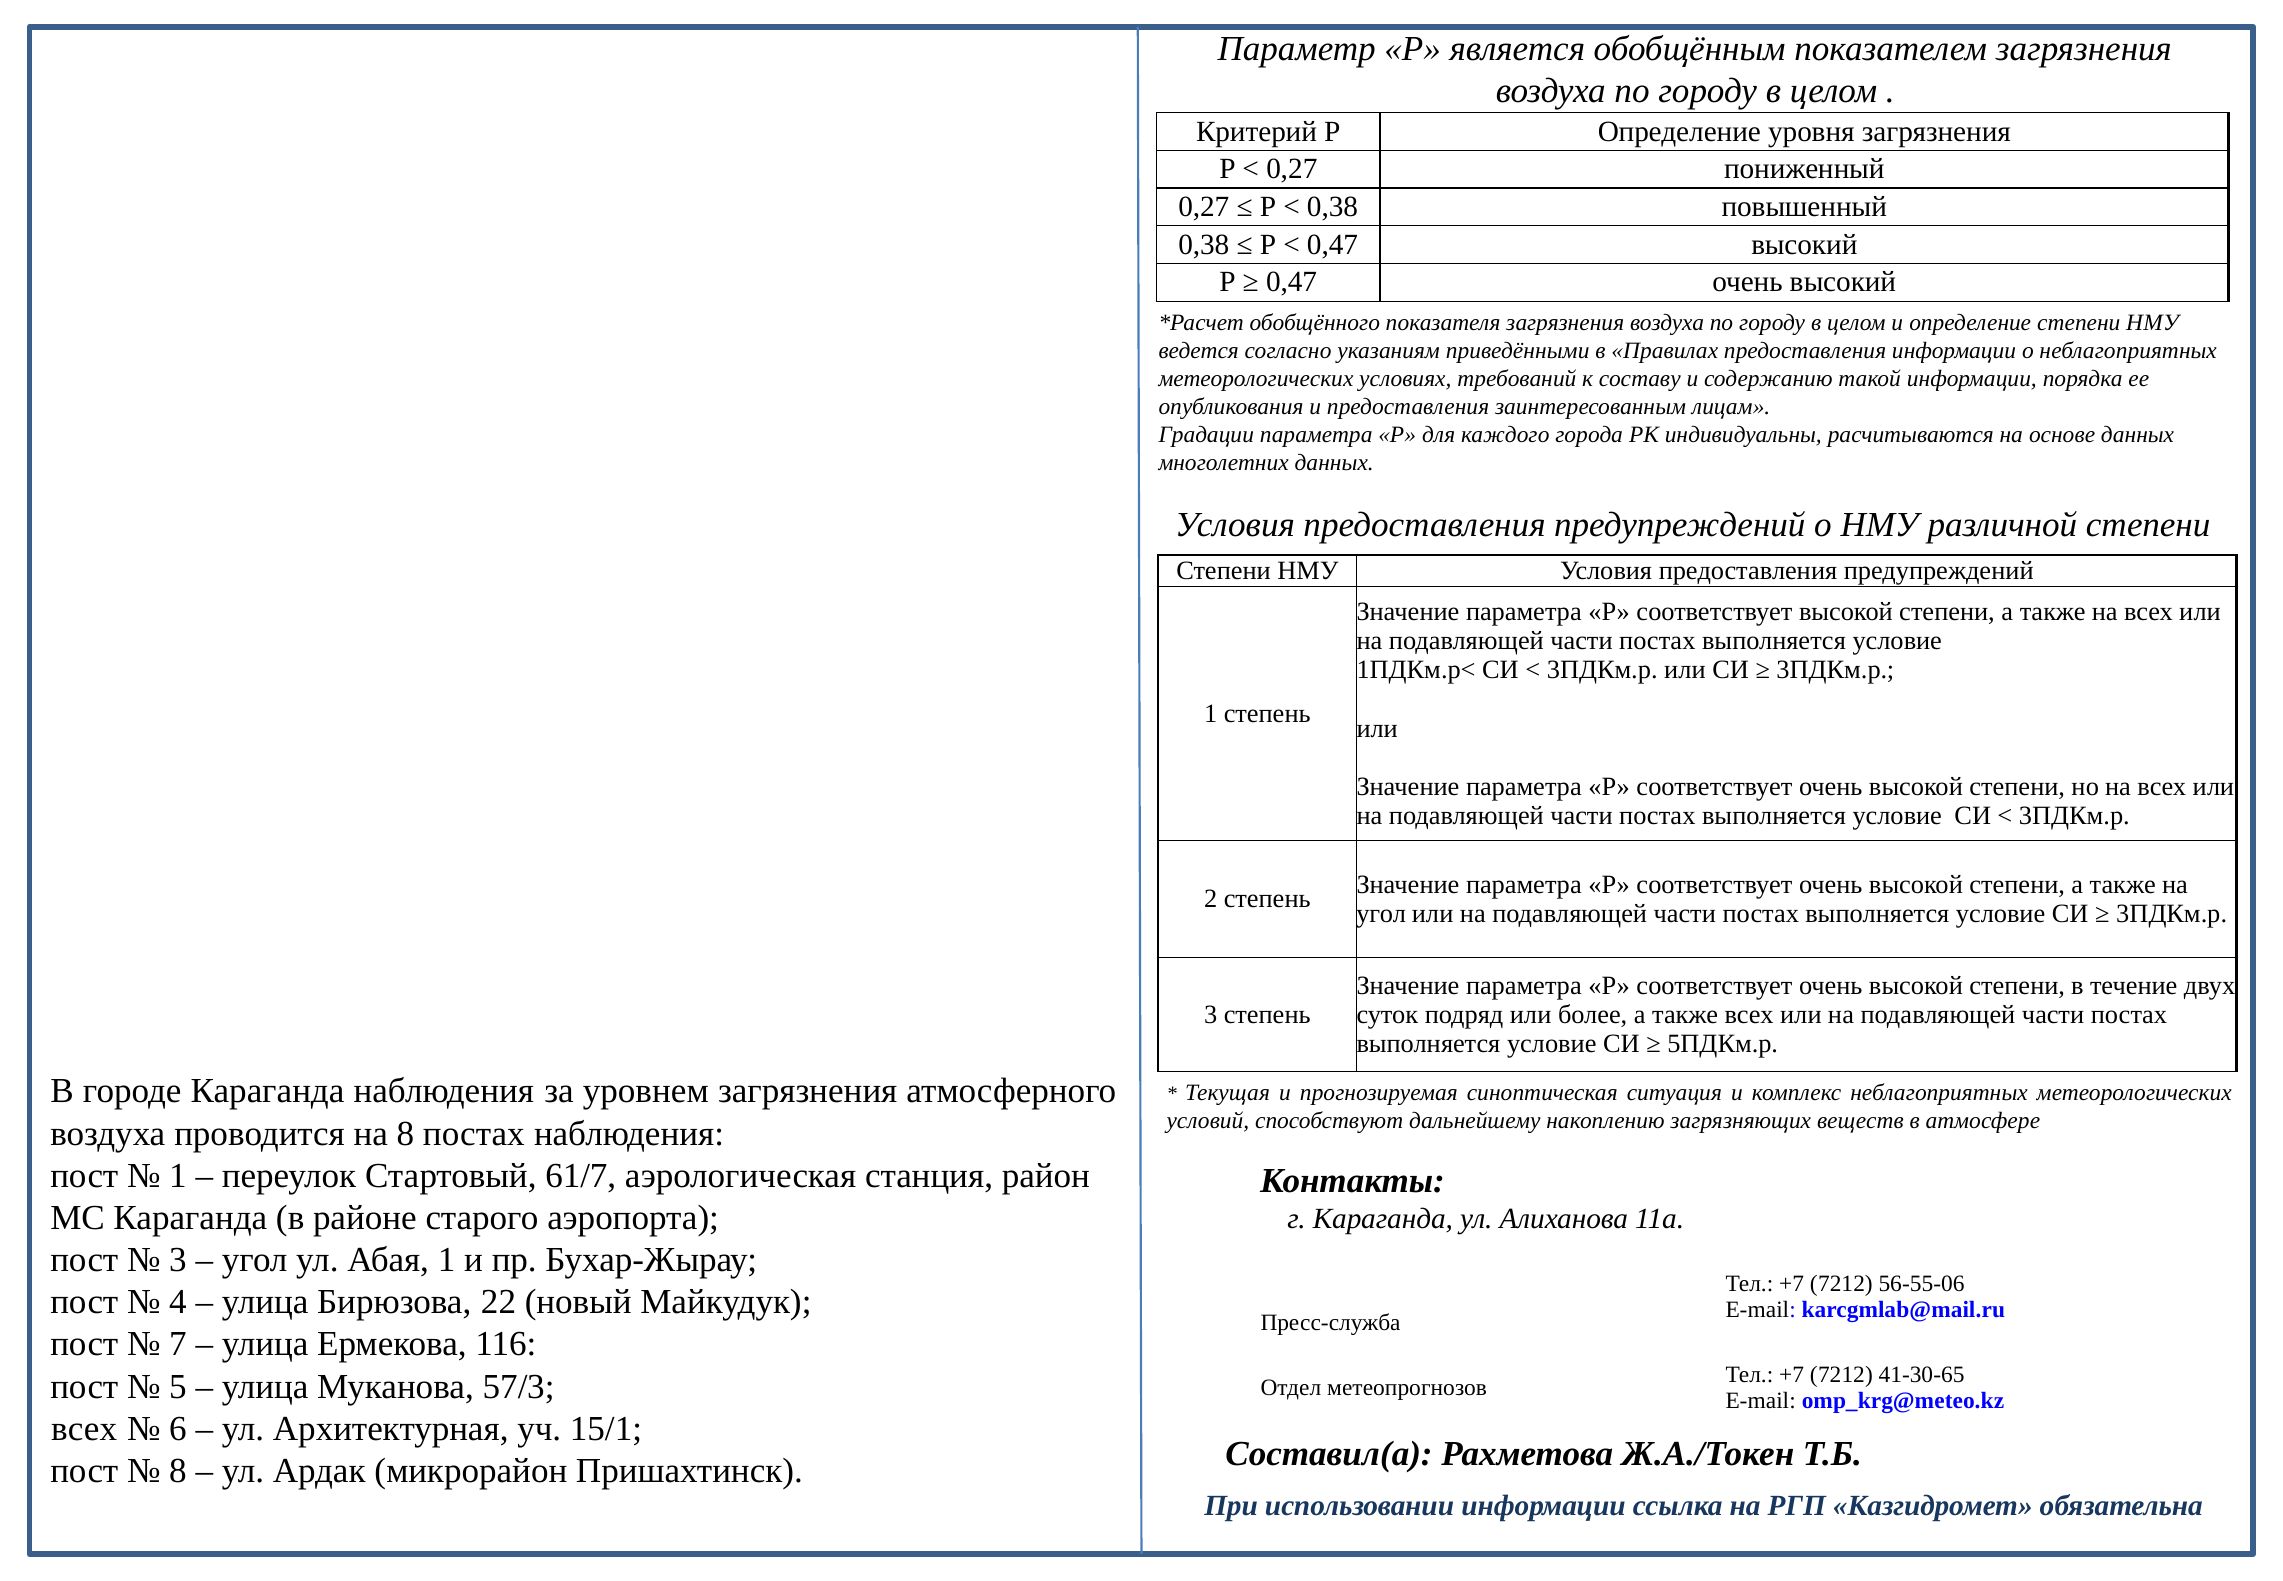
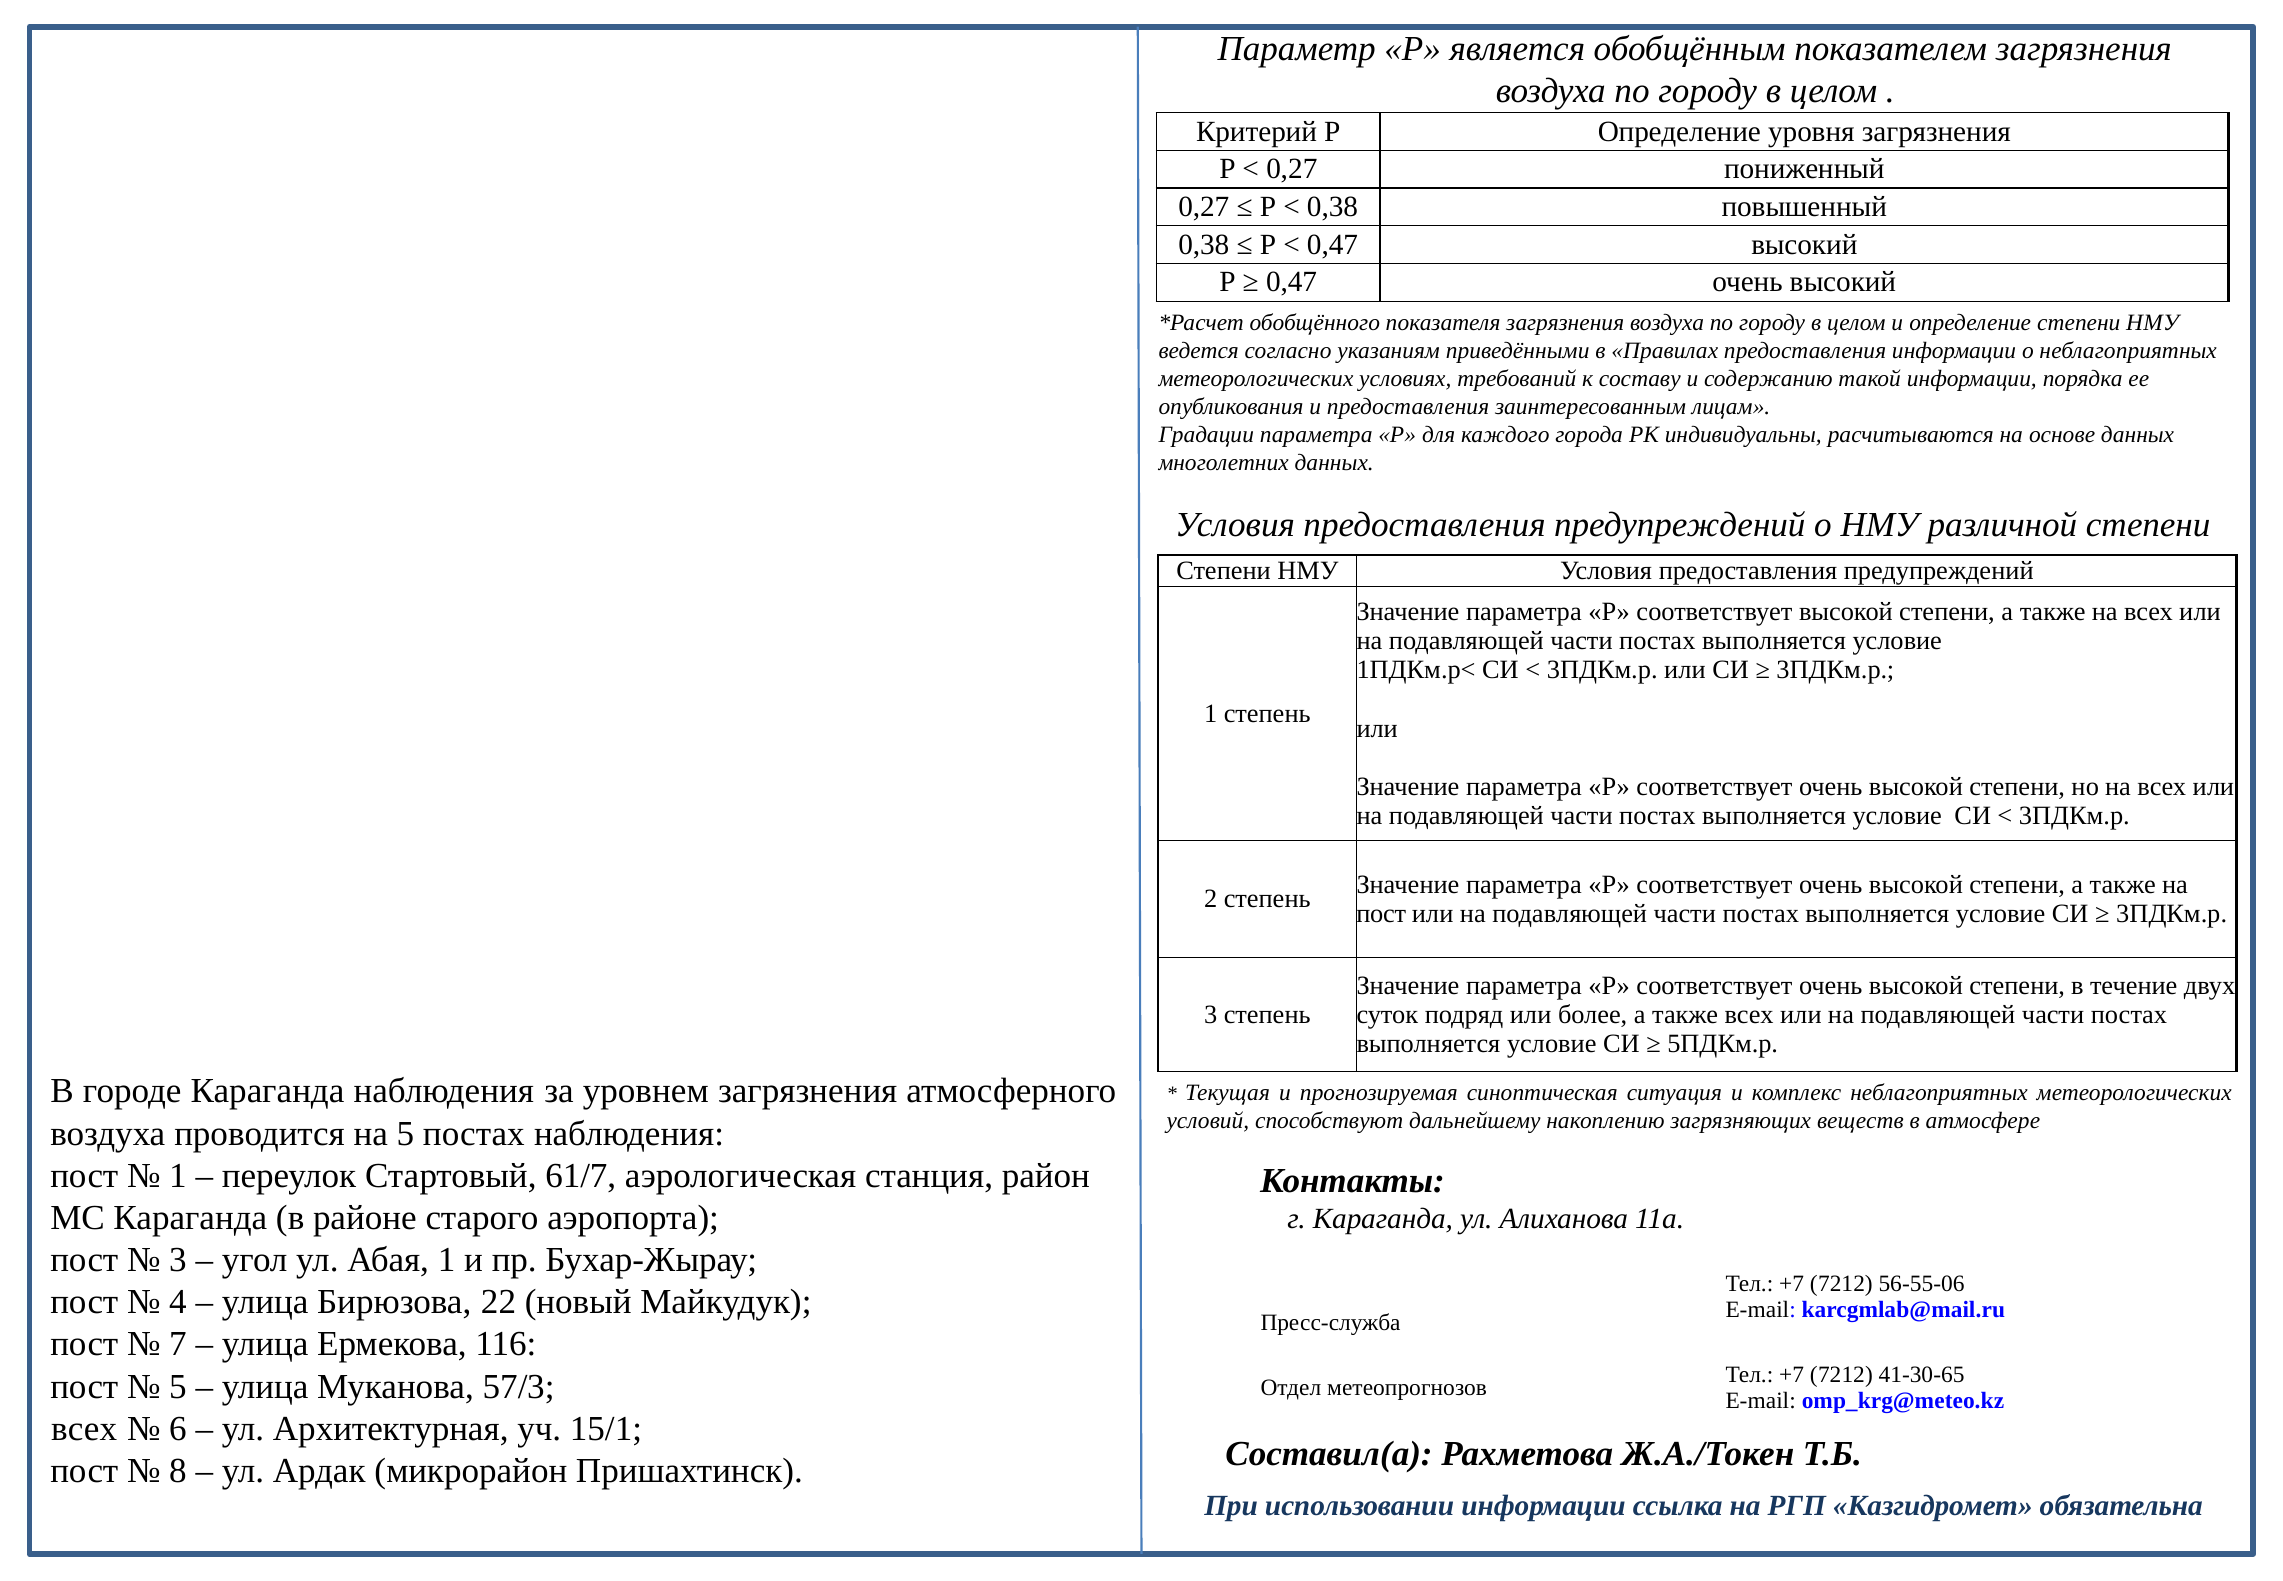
угол: угол -> пост (1381, 913)
на 8: 8 -> 5 (405, 1133)
